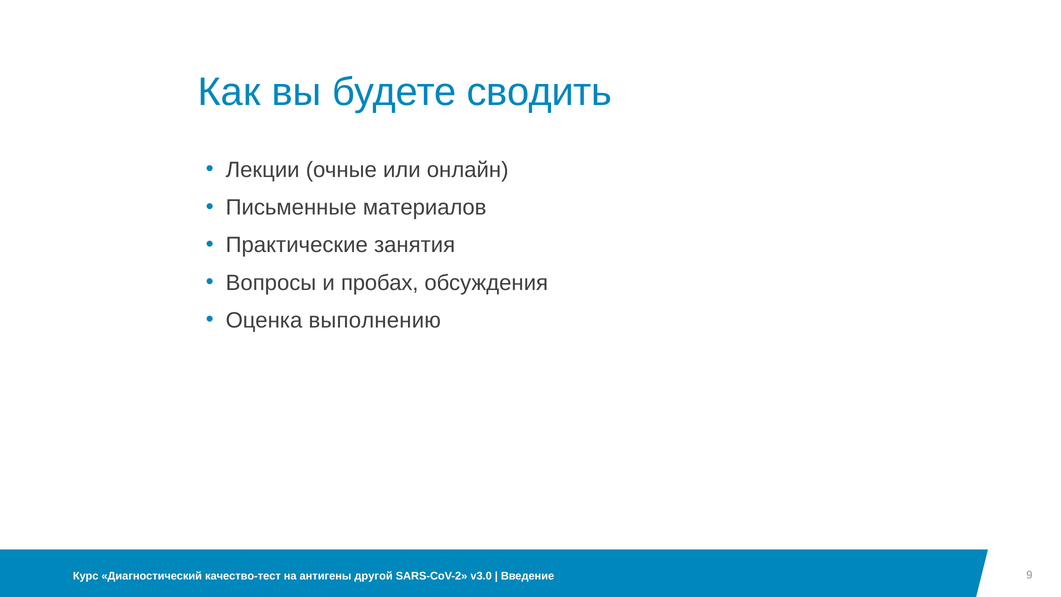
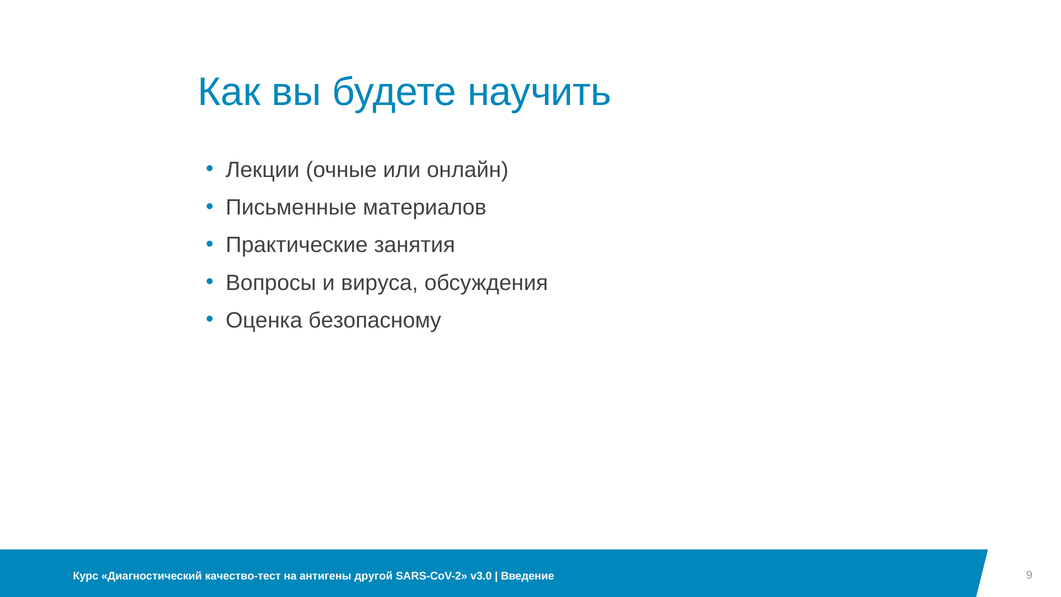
сводить: сводить -> научить (539, 92)
пробах: пробах -> вируса (380, 283)
выполнению: выполнению -> безопасному (375, 320)
